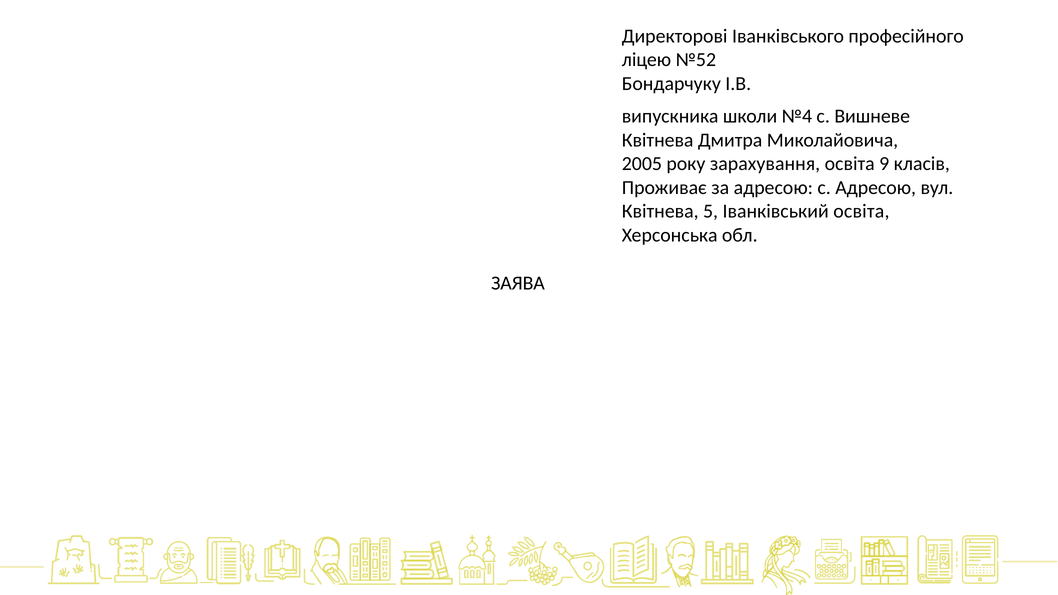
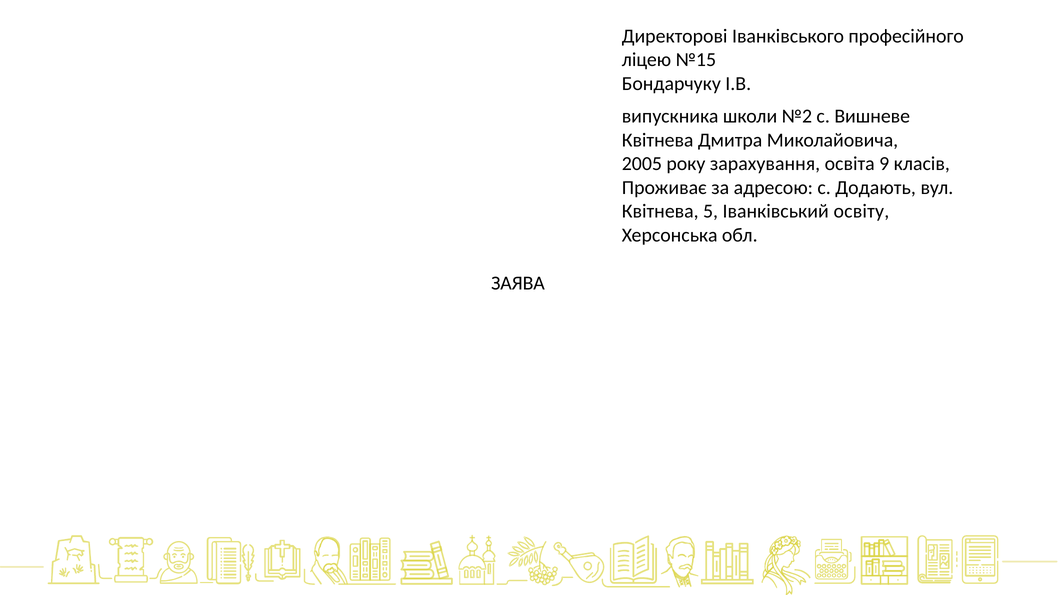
№52: №52 -> №15 (696, 60)
№4: №4 -> №2 (797, 116)
с Адресою: Адресою -> Додають (876, 188)
Іванківський освіта: освіта -> освіту (861, 211)
